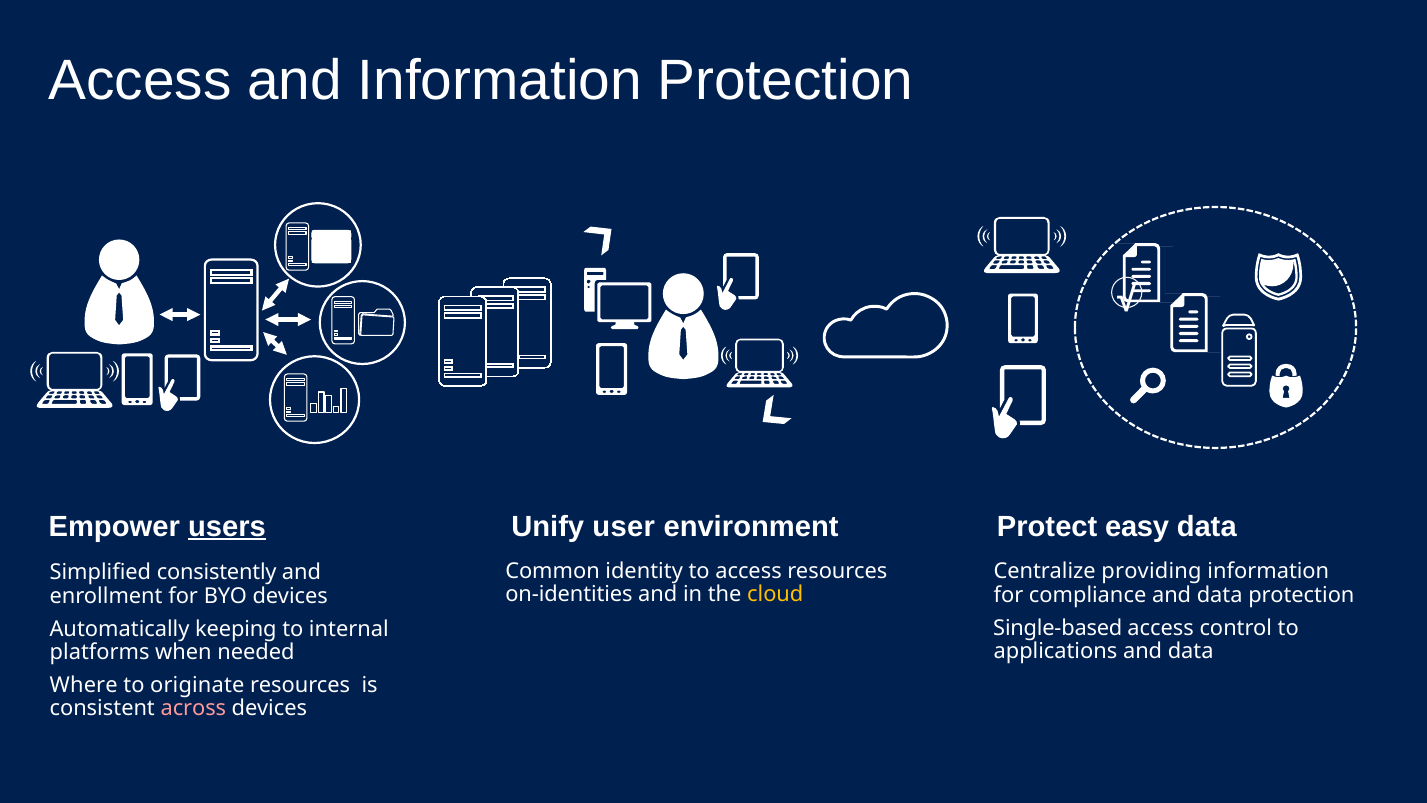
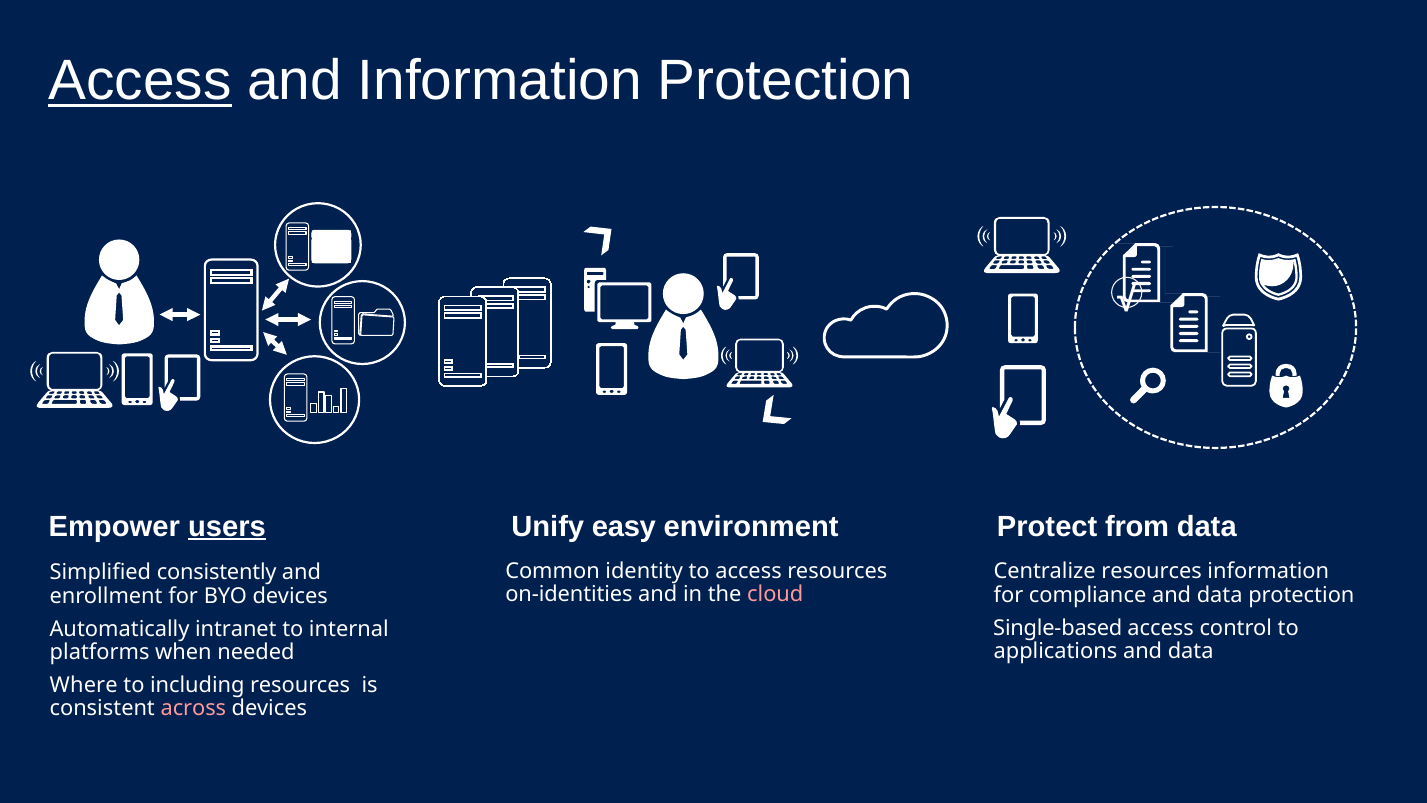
Access underline: none -> present (140, 81)
user: user -> easy (624, 526)
easy: easy -> from (1137, 526)
Centralize providing: providing -> resources (1152, 571)
cloud colour: yellow -> pink (775, 594)
keeping: keeping -> intranet (236, 629)
originate: originate -> including (197, 685)
